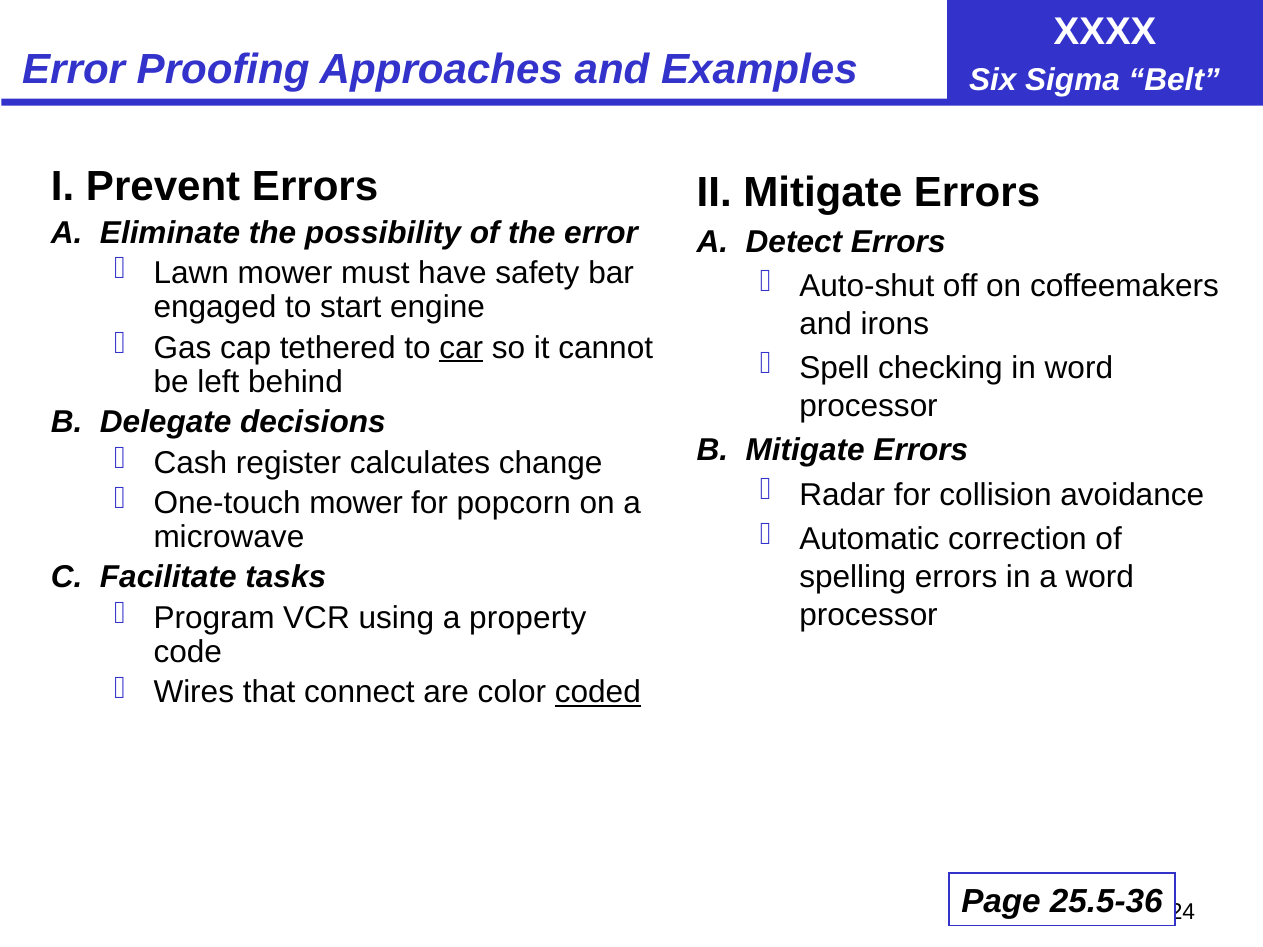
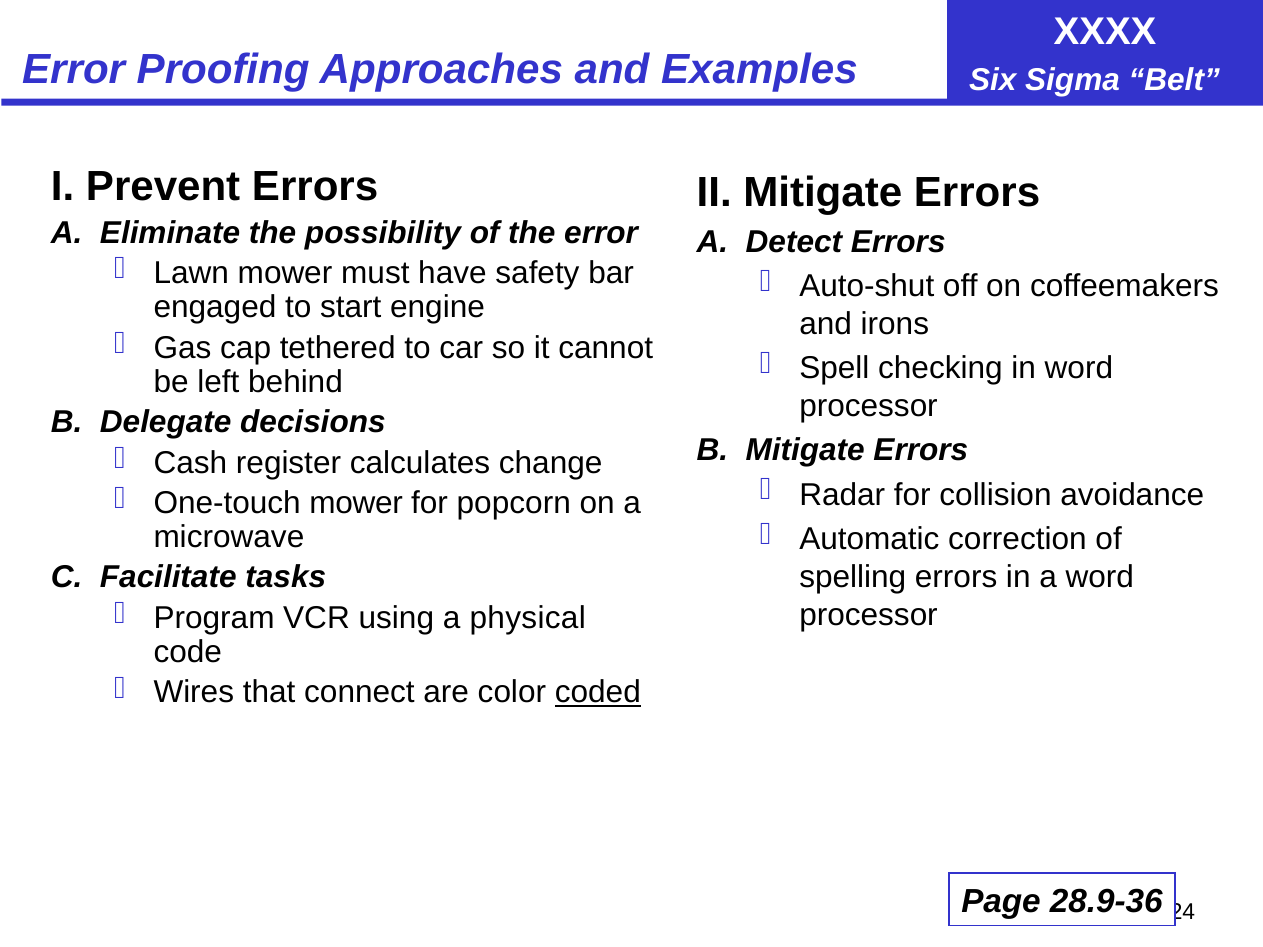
car underline: present -> none (461, 348)
property: property -> physical (528, 618)
25.5-36: 25.5-36 -> 28.9-36 (1106, 902)
